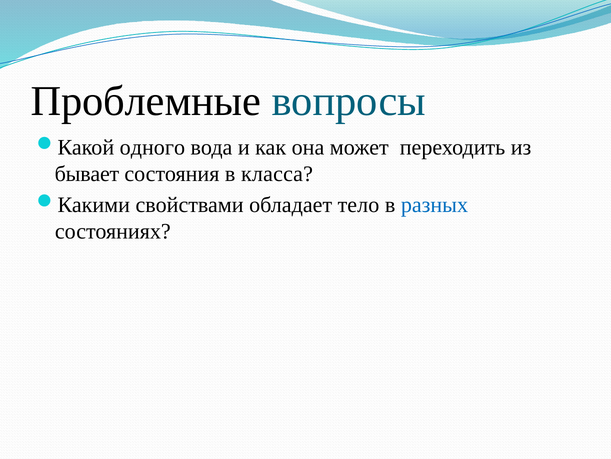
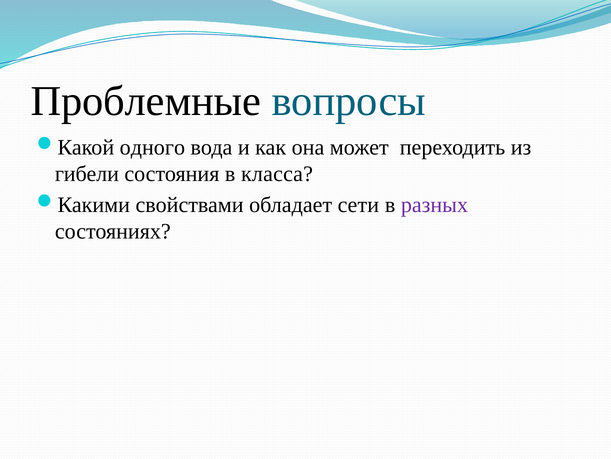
бывает: бывает -> гибели (87, 174)
тело: тело -> сети (358, 204)
разных colour: blue -> purple (434, 204)
